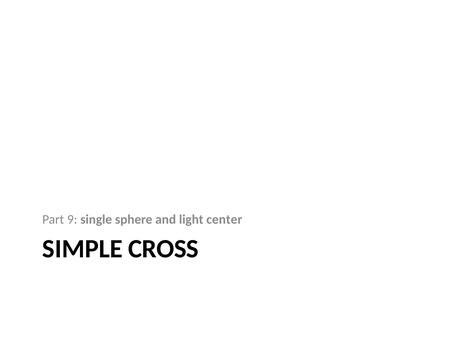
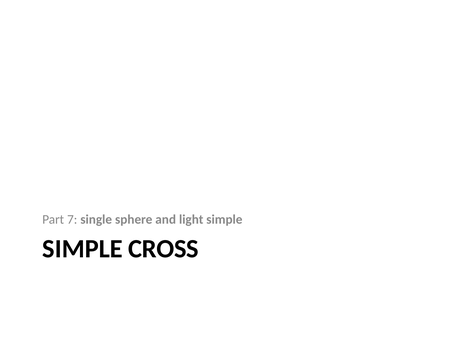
9: 9 -> 7 (72, 220)
light center: center -> simple (224, 220)
